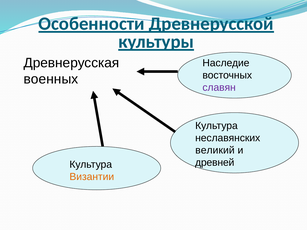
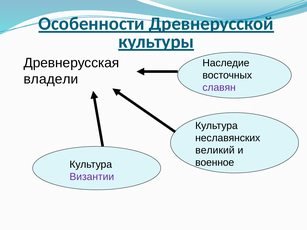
военных: военных -> владели (51, 79)
древней: древней -> военное (215, 163)
Византии colour: orange -> purple (92, 177)
